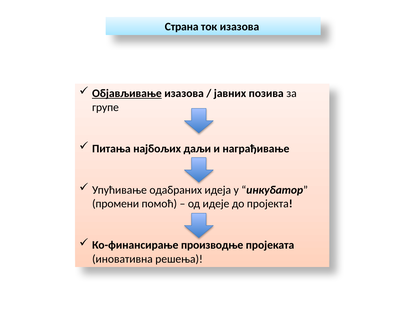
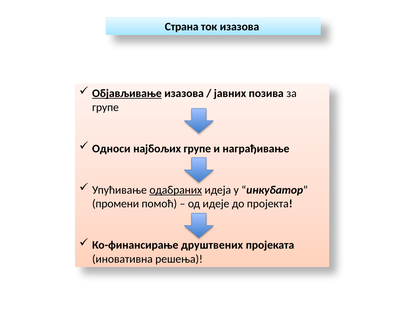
Питања: Питања -> Односи (111, 149)
најбољих даљи: даљи -> групе (197, 149)
одабраних underline: none -> present (176, 190)
производње: производње -> друштвених (212, 245)
